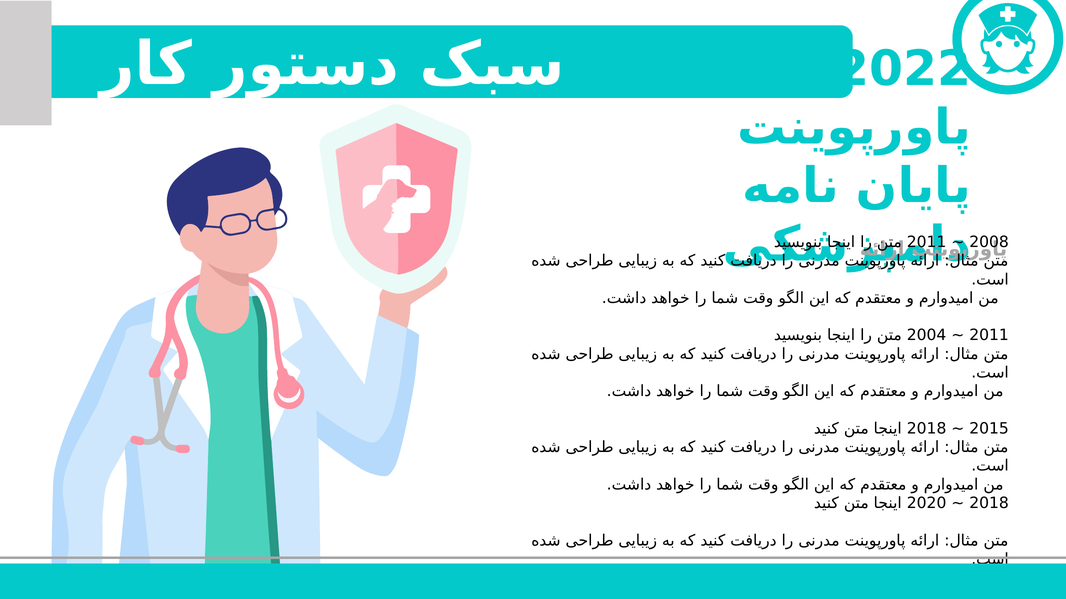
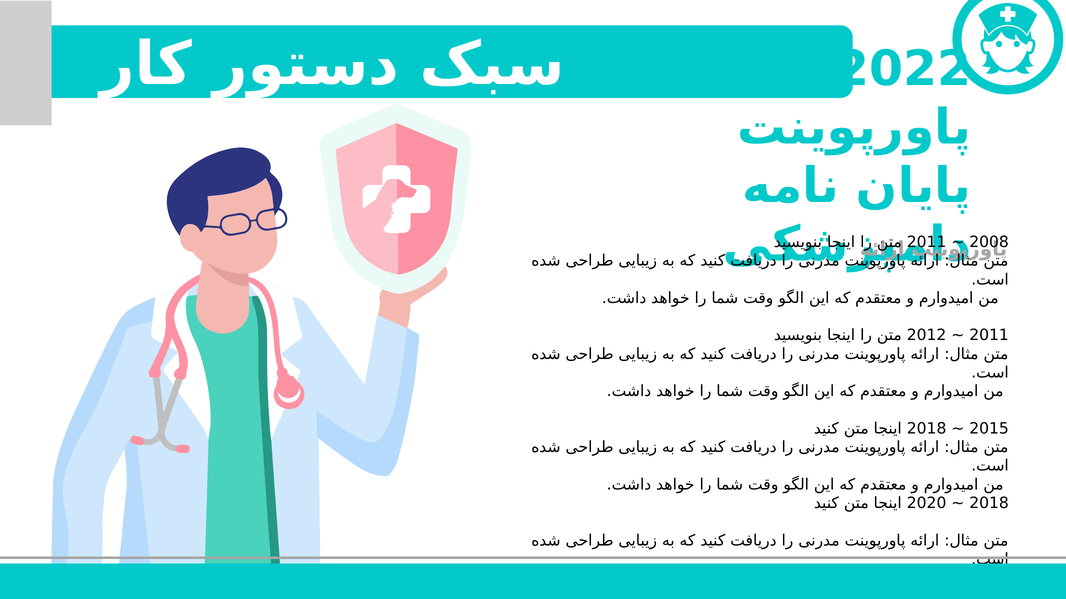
2004: 2004 -> 2012 (927, 336)
